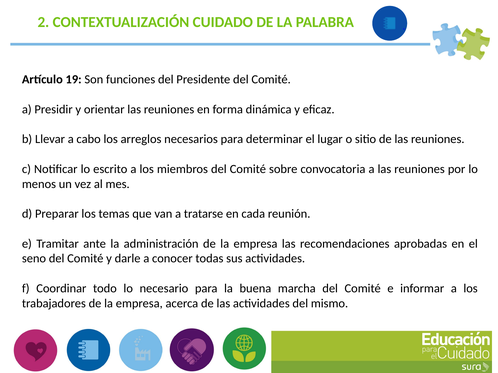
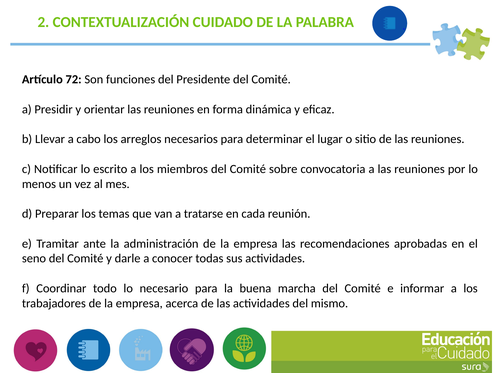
19: 19 -> 72 (74, 80)
